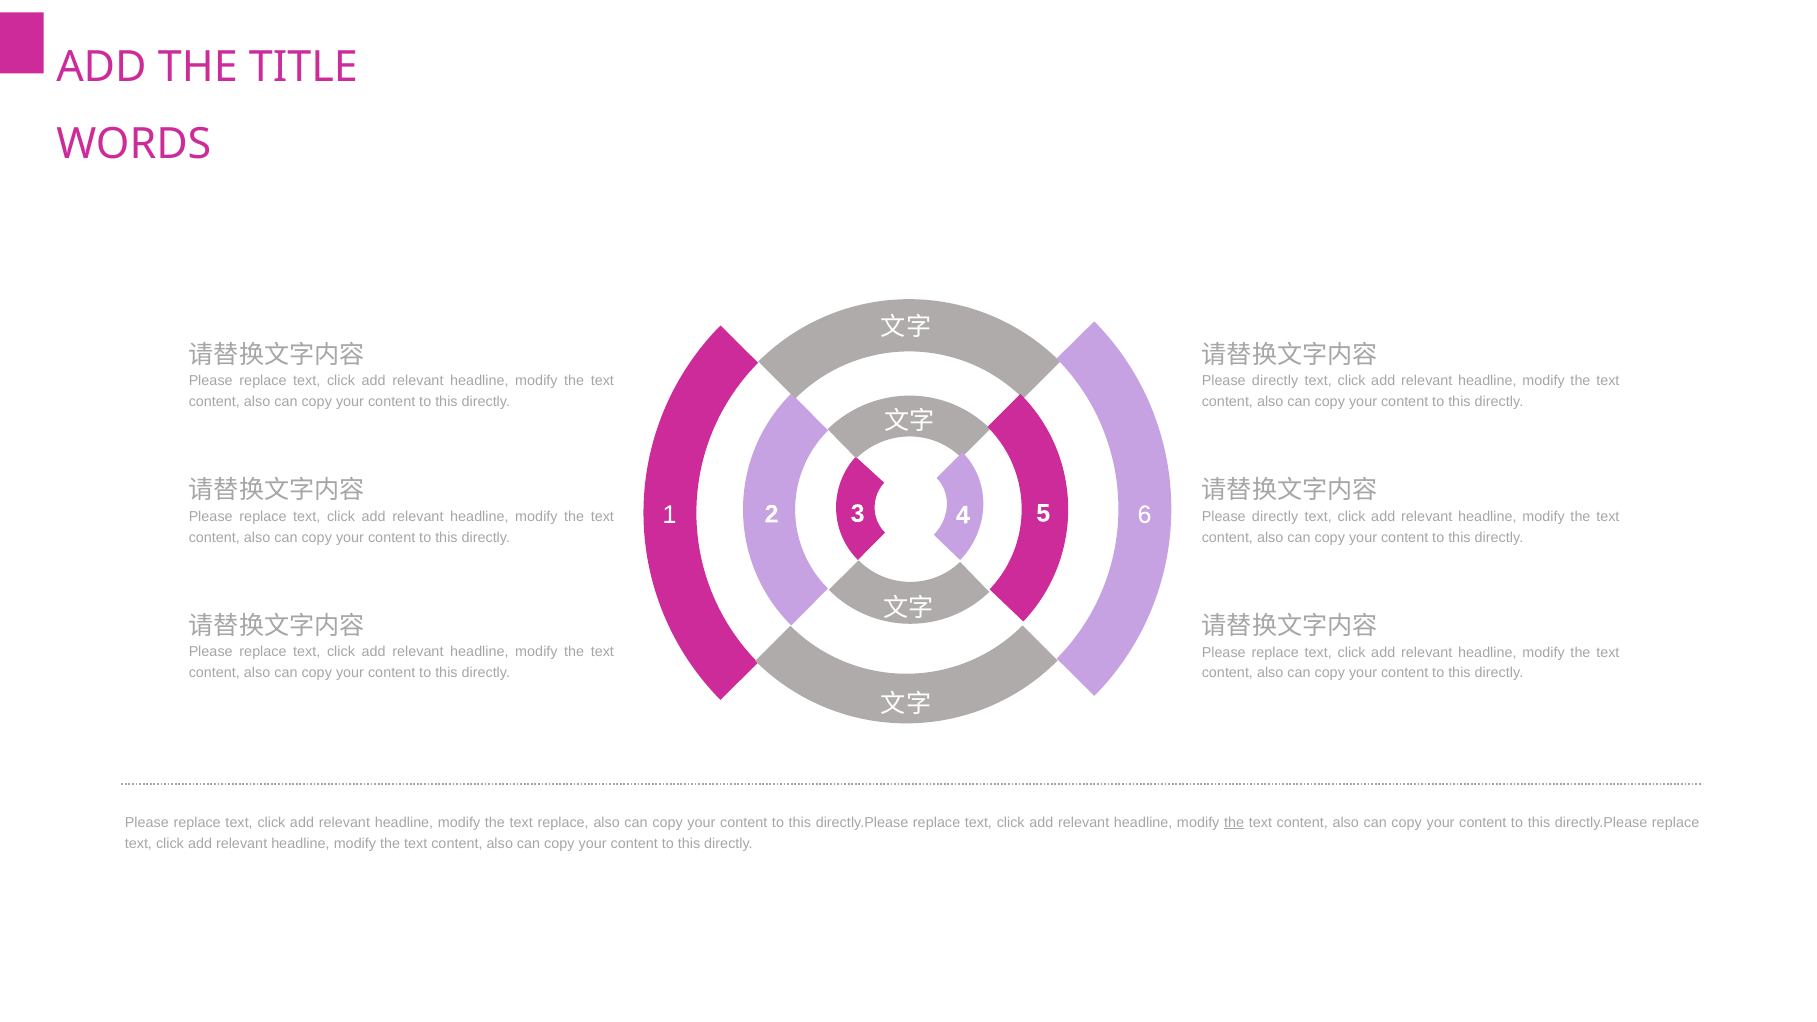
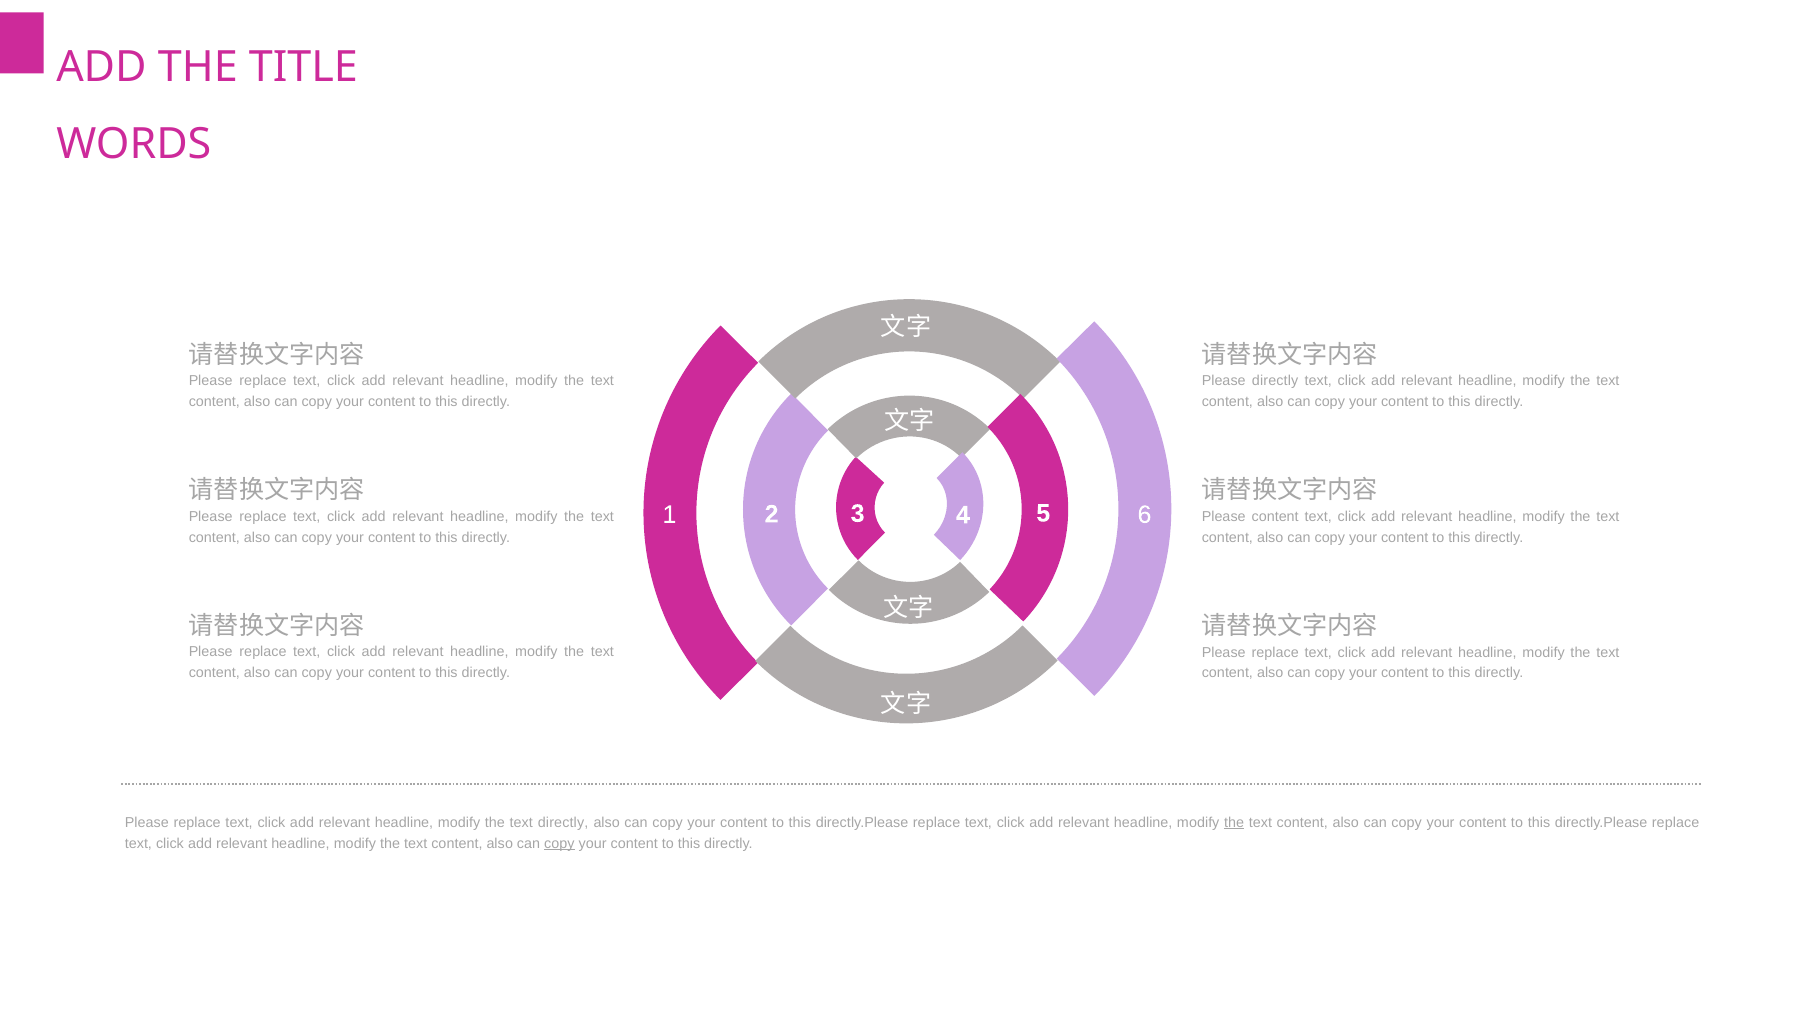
directly: directly -> content (1275, 517)
text replace: replace -> directly (563, 823)
copy underline: none -> present (559, 843)
